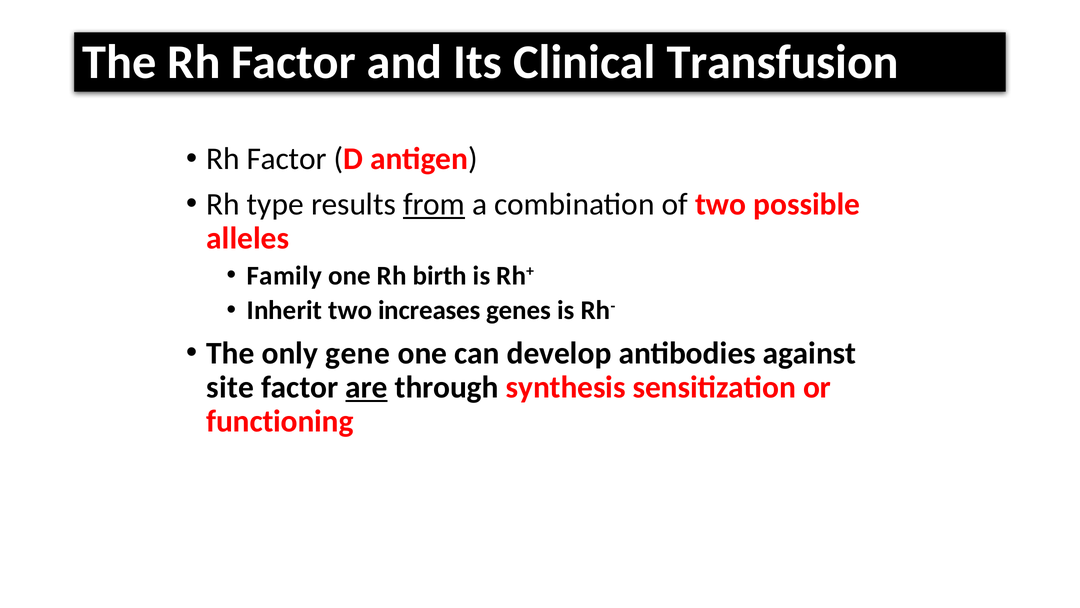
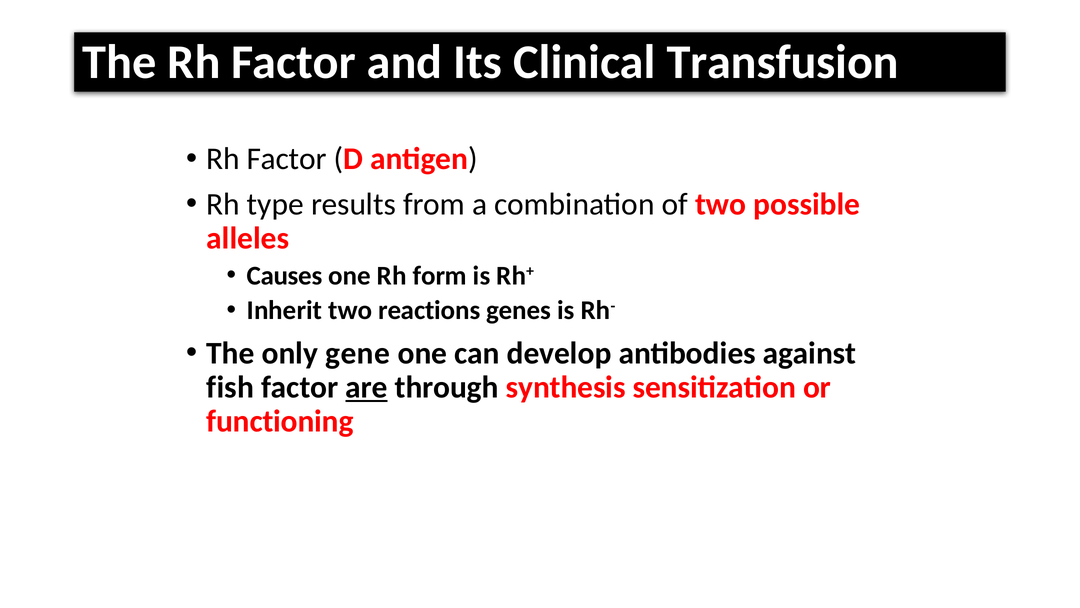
from underline: present -> none (434, 204)
Family: Family -> Causes (285, 275)
birth: birth -> form (440, 275)
increases: increases -> reactions (429, 310)
site: site -> fish (230, 387)
